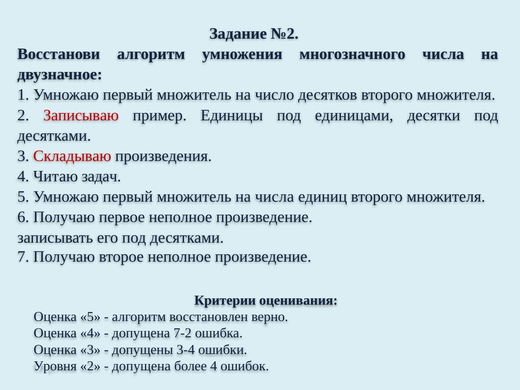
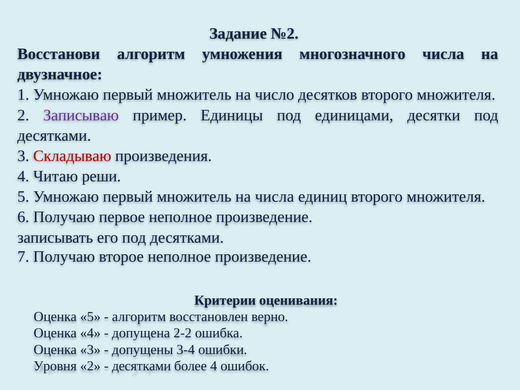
Записываю colour: red -> purple (81, 115)
задач: задач -> реши (101, 176)
7-2: 7-2 -> 2-2 (183, 333)
допущена: допущена -> десятками (141, 366)
